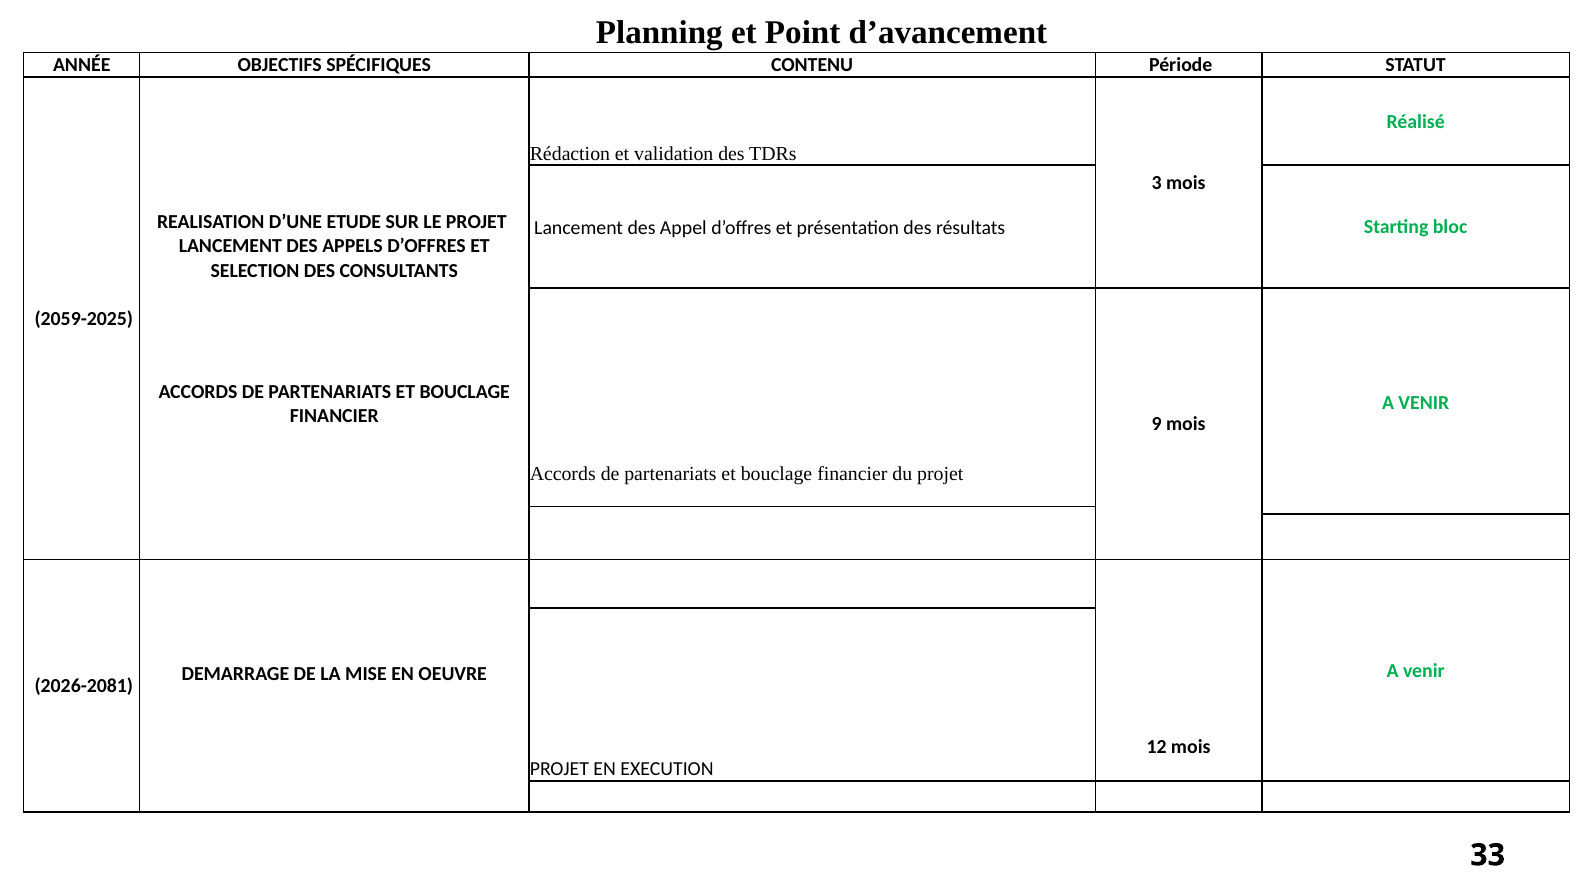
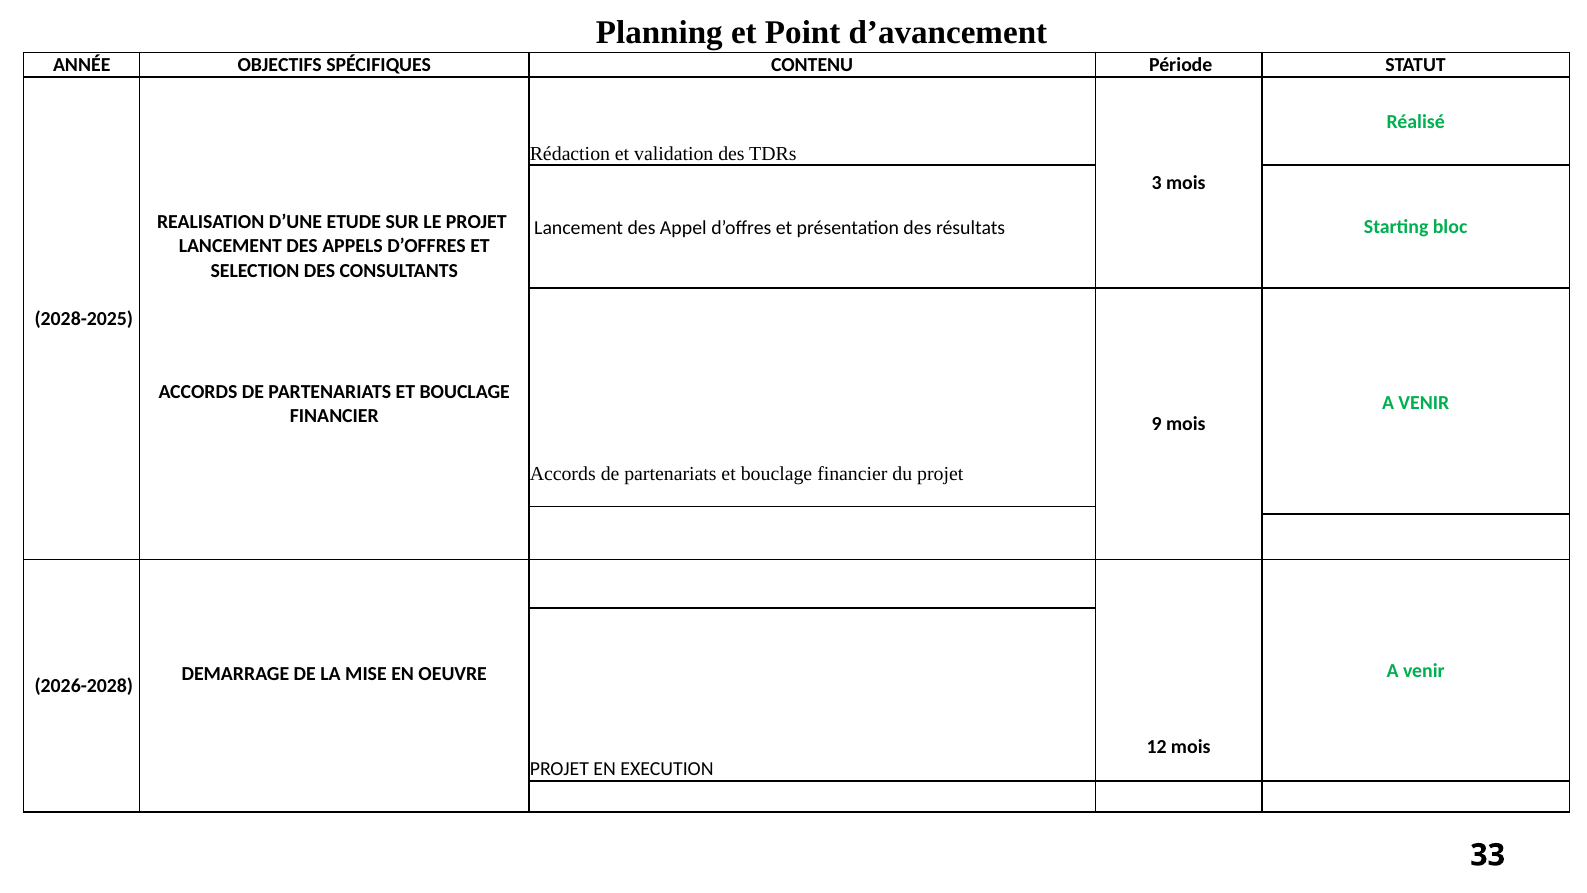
2059-2025: 2059-2025 -> 2028-2025 (84, 319)
2026-2081: 2026-2081 -> 2026-2028 (84, 686)
